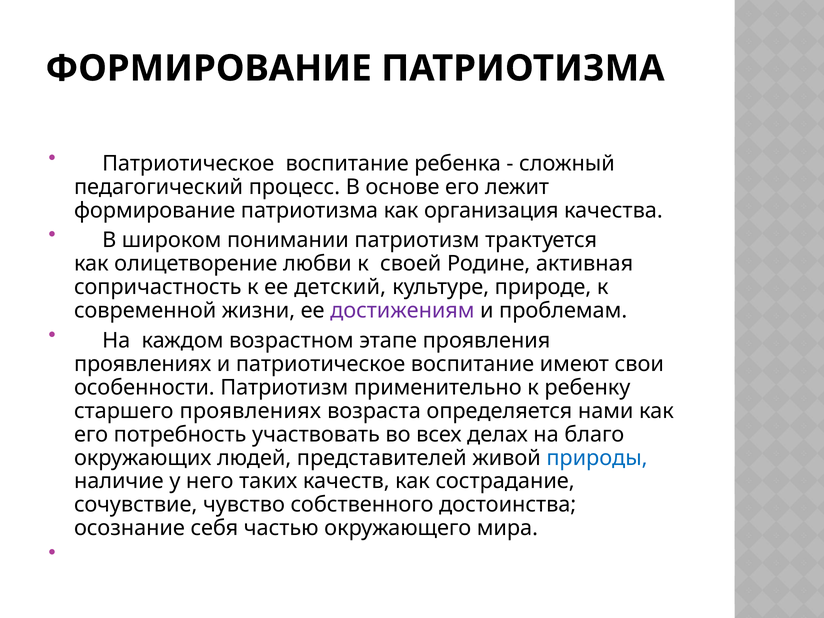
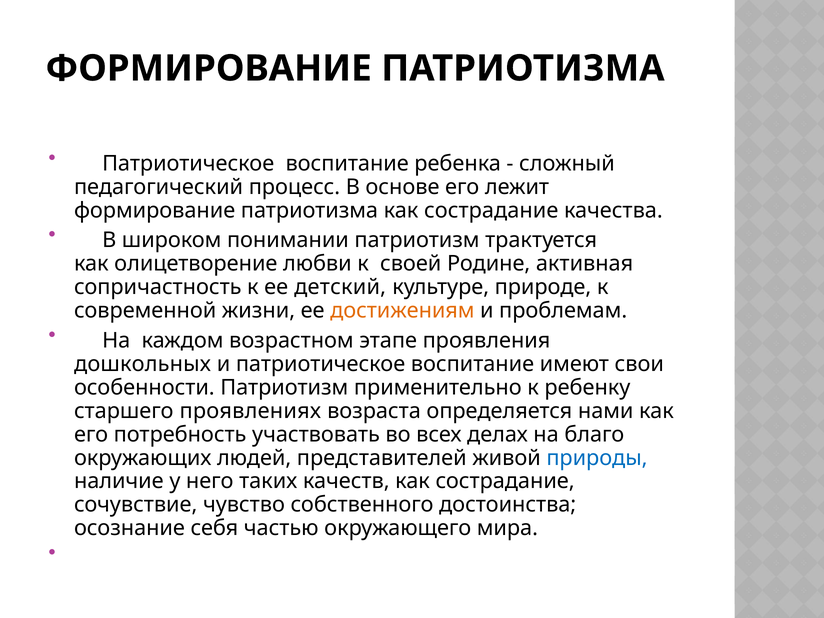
патриотизма как организация: организация -> сострадание (491, 211)
достижениям colour: purple -> orange (402, 311)
проявлениях: проявлениях -> дошкольных (143, 364)
